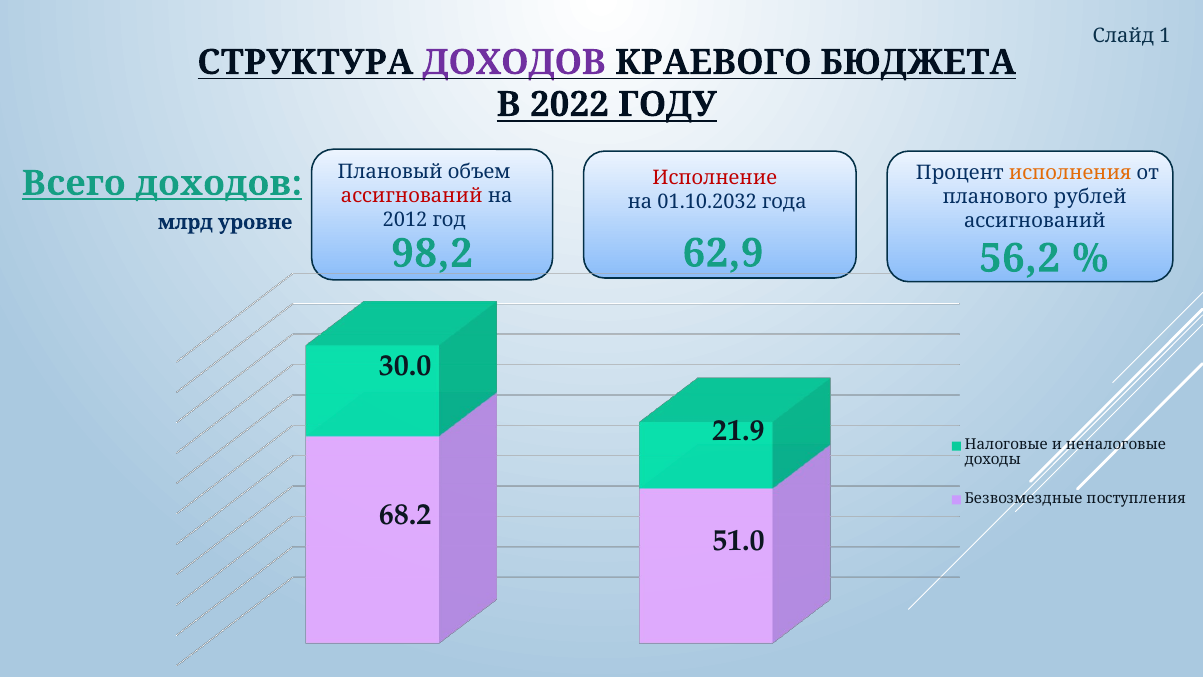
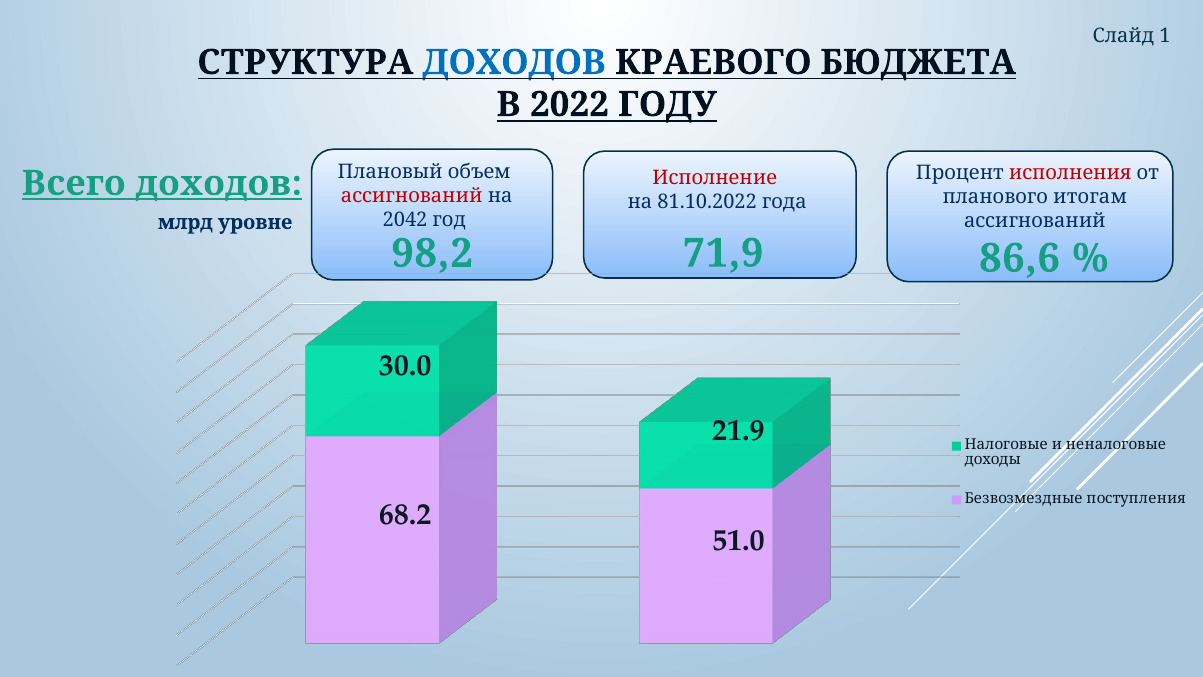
ДОХОДОВ colour: purple -> blue (514, 62)
исполнения colour: orange -> red (1070, 173)
рублей: рублей -> итогам (1090, 197)
01.10.2032: 01.10.2032 -> 81.10.2022 (707, 202)
2012: 2012 -> 2042 (405, 220)
62,9: 62,9 -> 71,9 (723, 253)
56,2: 56,2 -> 86,6 (1020, 258)
